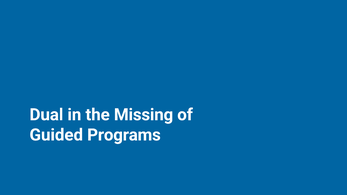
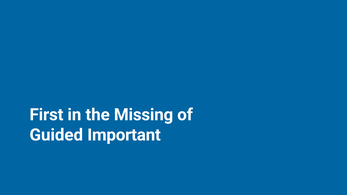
Dual: Dual -> First (46, 115)
Programs: Programs -> Important (124, 135)
